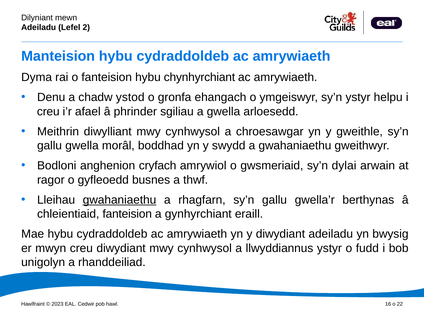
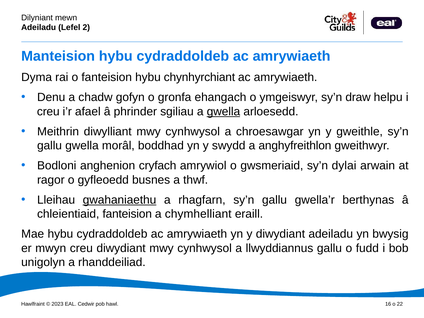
ystod: ystod -> gofyn (130, 97)
sy’n ystyr: ystyr -> draw (358, 97)
gwella underline: none -> present (223, 112)
a gwahaniaethu: gwahaniaethu -> anghyfreithlon (295, 146)
gynhyrchiant: gynhyrchiant -> chymhelliant (198, 214)
llwyddiannus ystyr: ystyr -> gallu (329, 248)
